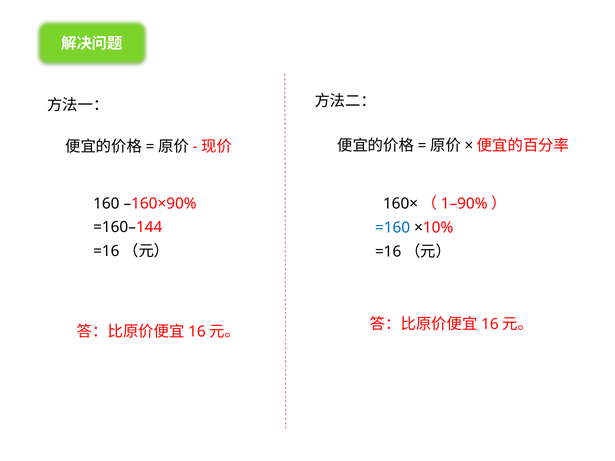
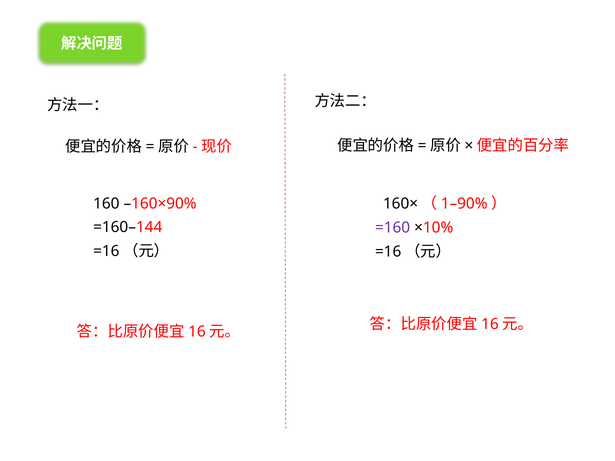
=160 colour: blue -> purple (393, 228)
